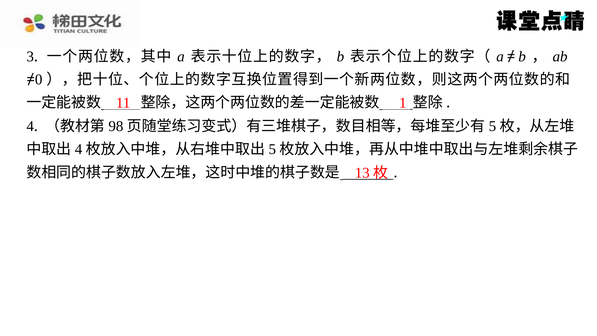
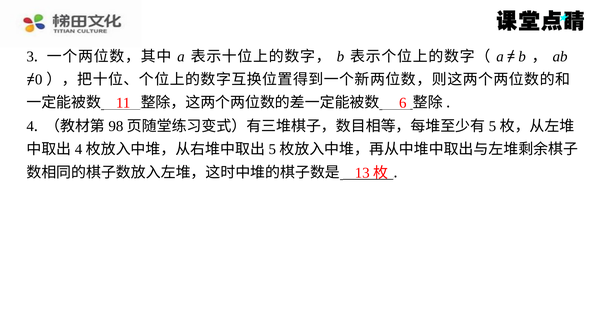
1: 1 -> 6 (403, 103)
